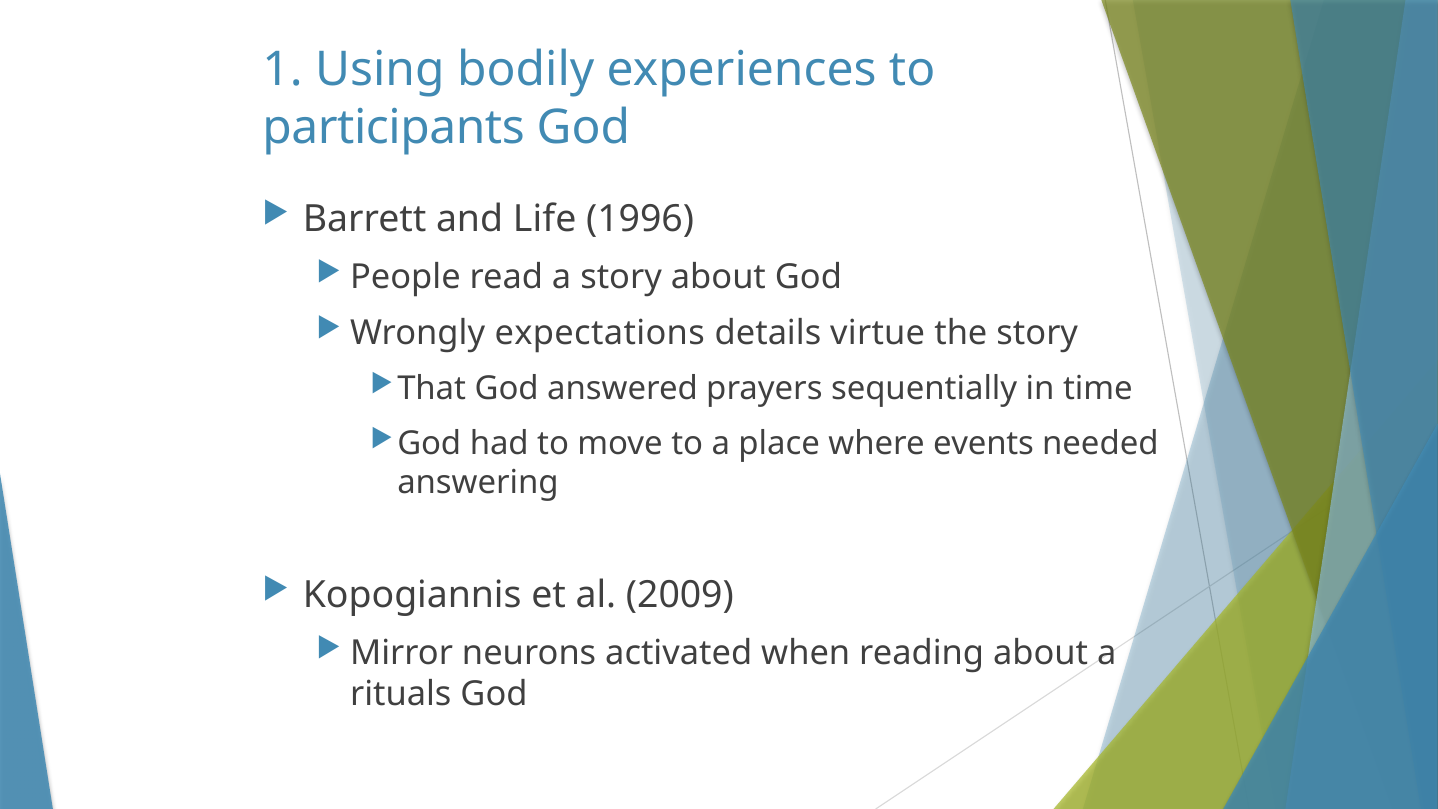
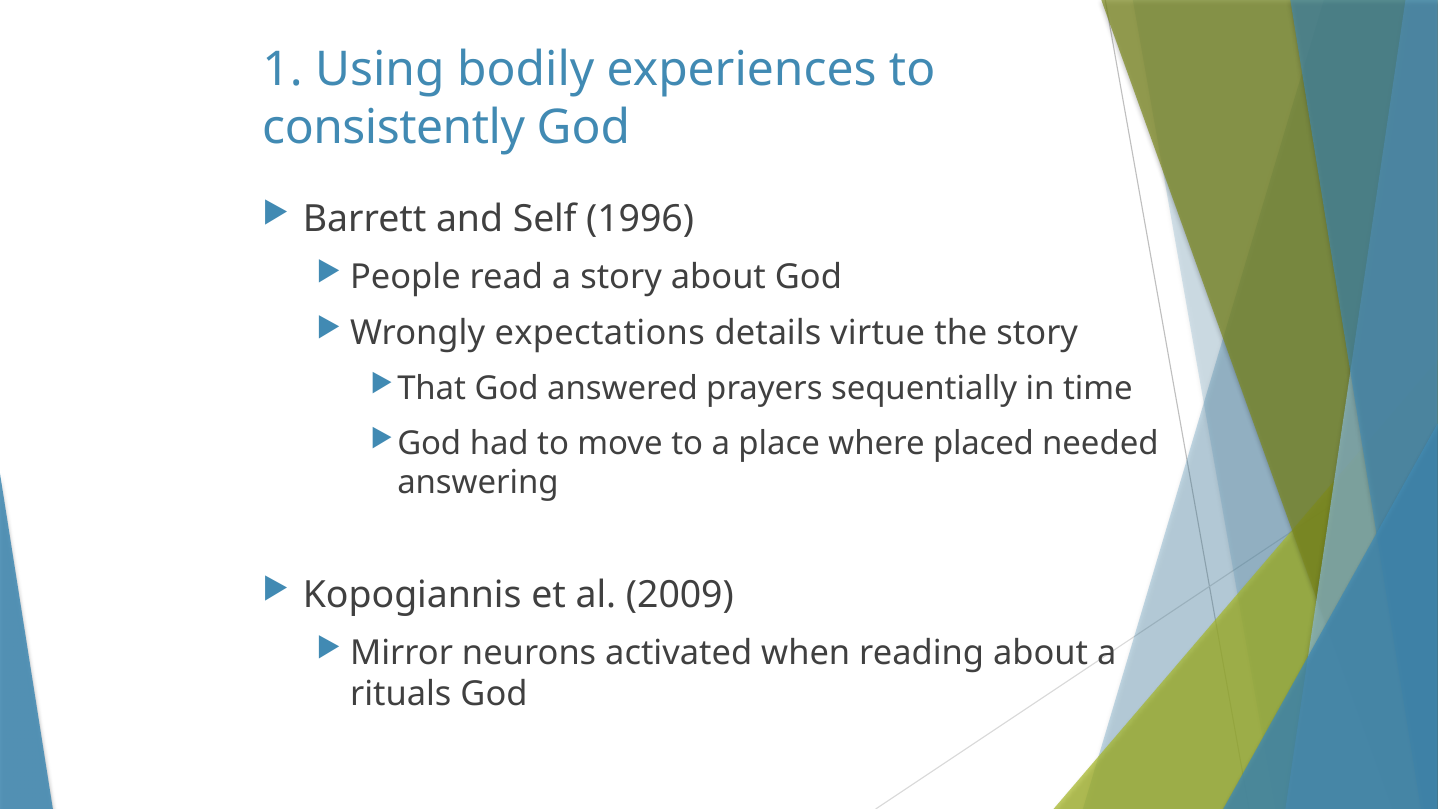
participants: participants -> consistently (394, 127)
Life: Life -> Self (545, 219)
events: events -> placed (984, 443)
